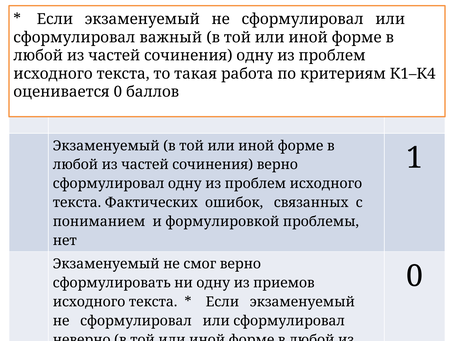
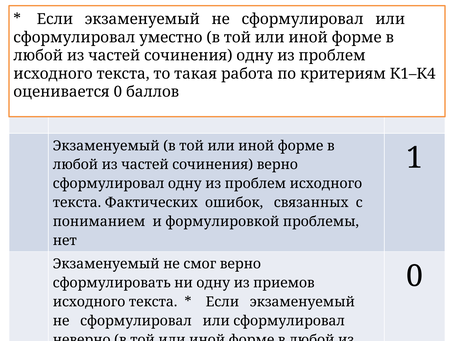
важный: важный -> уместно (171, 37)
